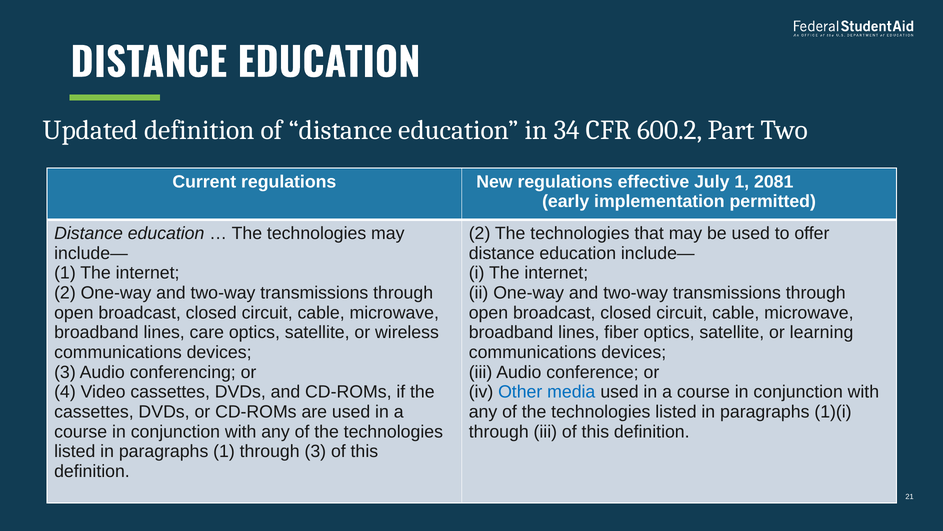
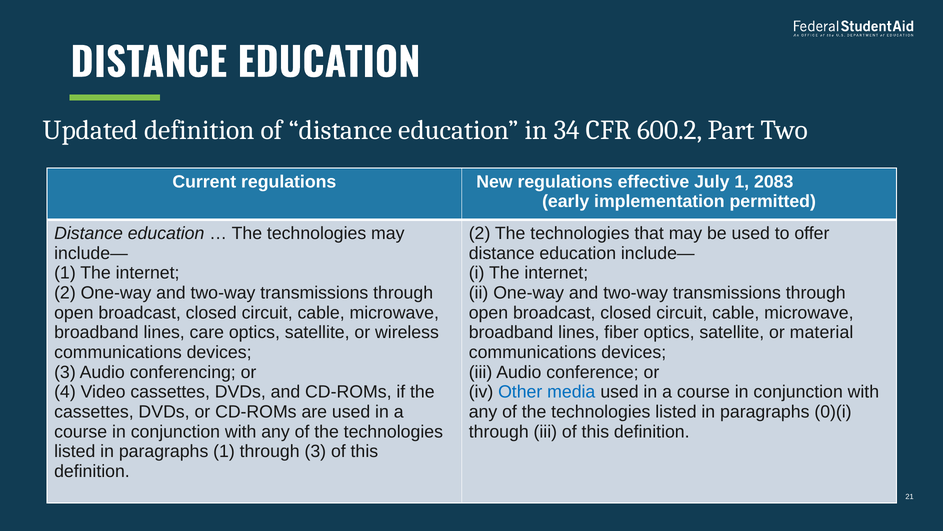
2081: 2081 -> 2083 (774, 182)
learning: learning -> material (822, 332)
1)(i: 1)(i -> 0)(i (833, 411)
